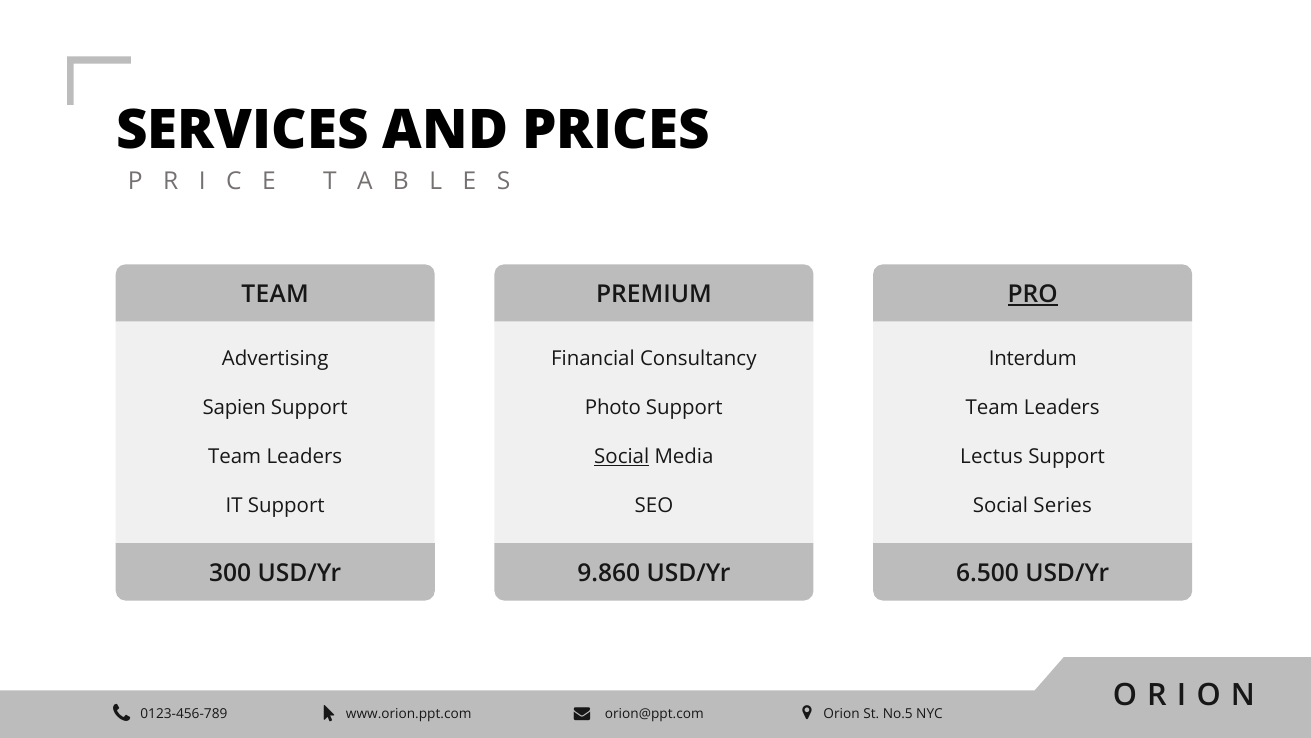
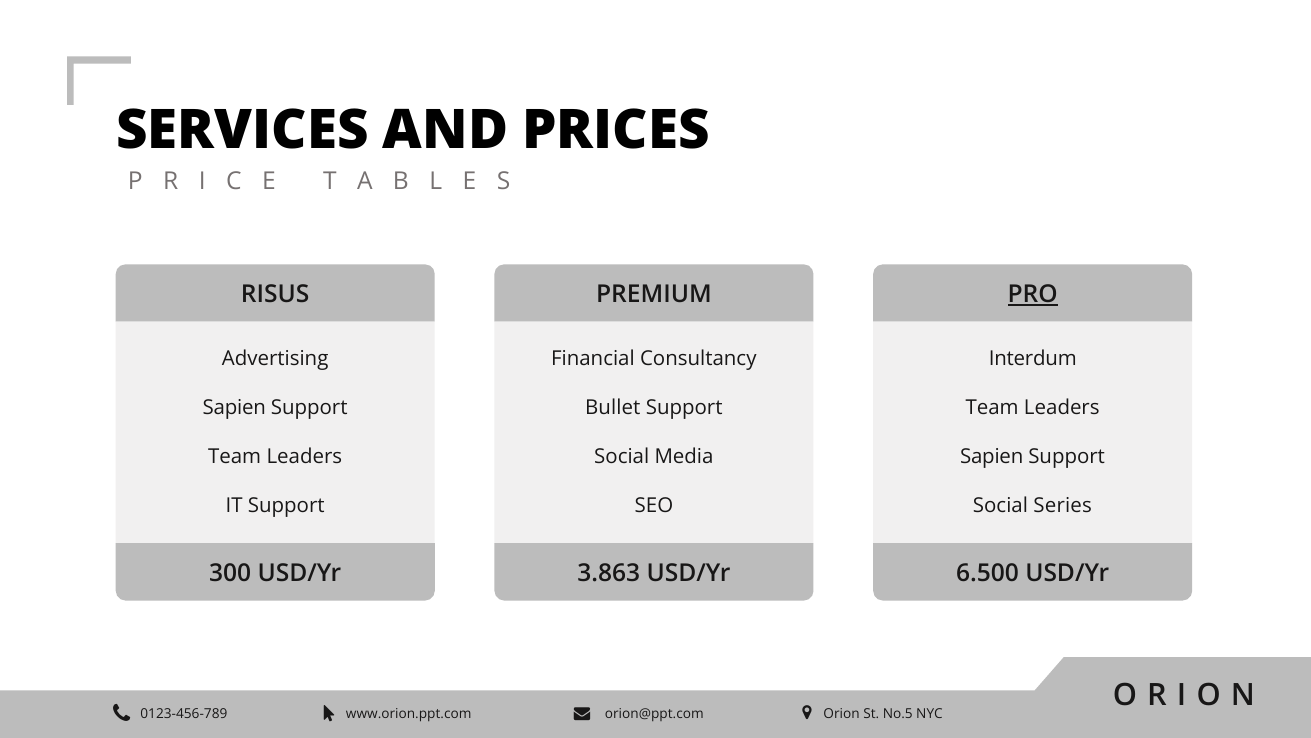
TEAM: TEAM -> RISUS (275, 294)
Photo: Photo -> Bullet (613, 408)
Social underline: present -> none (622, 457)
Lectus: Lectus -> Sapien (992, 457)
9.860: 9.860 -> 3.863 (609, 573)
